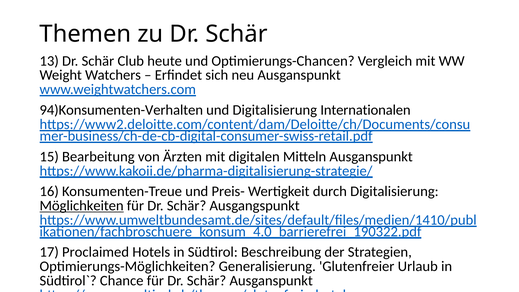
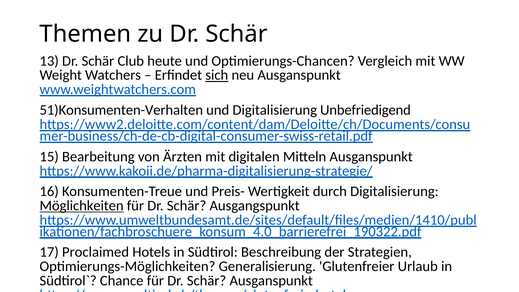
sich underline: none -> present (217, 75)
94)Konsumenten-Verhalten: 94)Konsumenten-Verhalten -> 51)Konsumenten-Verhalten (121, 110)
Internationalen: Internationalen -> Unbefriedigend (365, 110)
